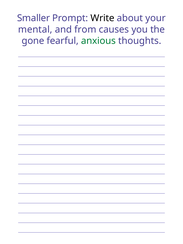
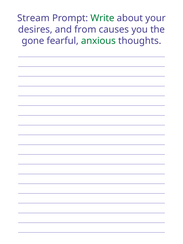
Smaller: Smaller -> Stream (33, 18)
Write colour: black -> green (102, 18)
mental: mental -> desires (35, 29)
